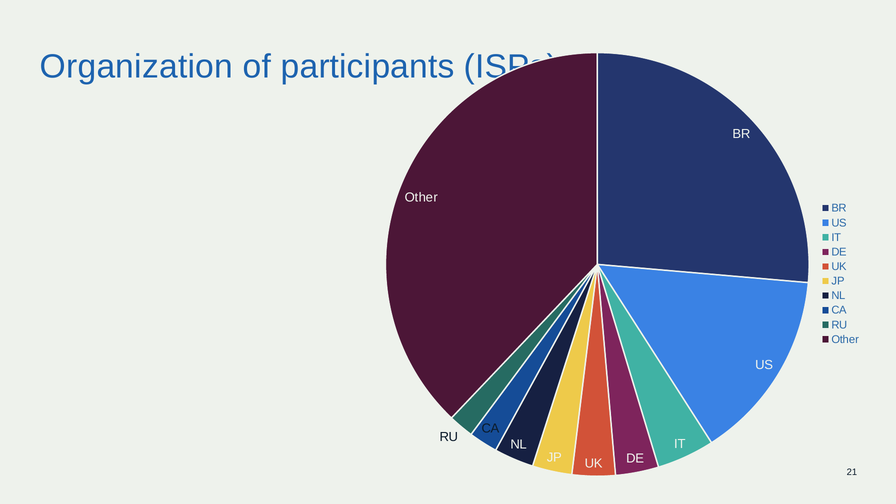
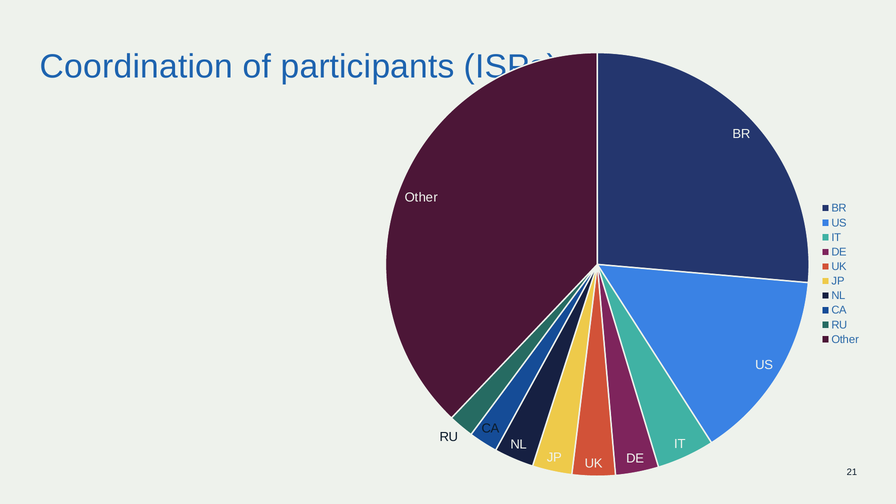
Organization: Organization -> Coordination (136, 67)
